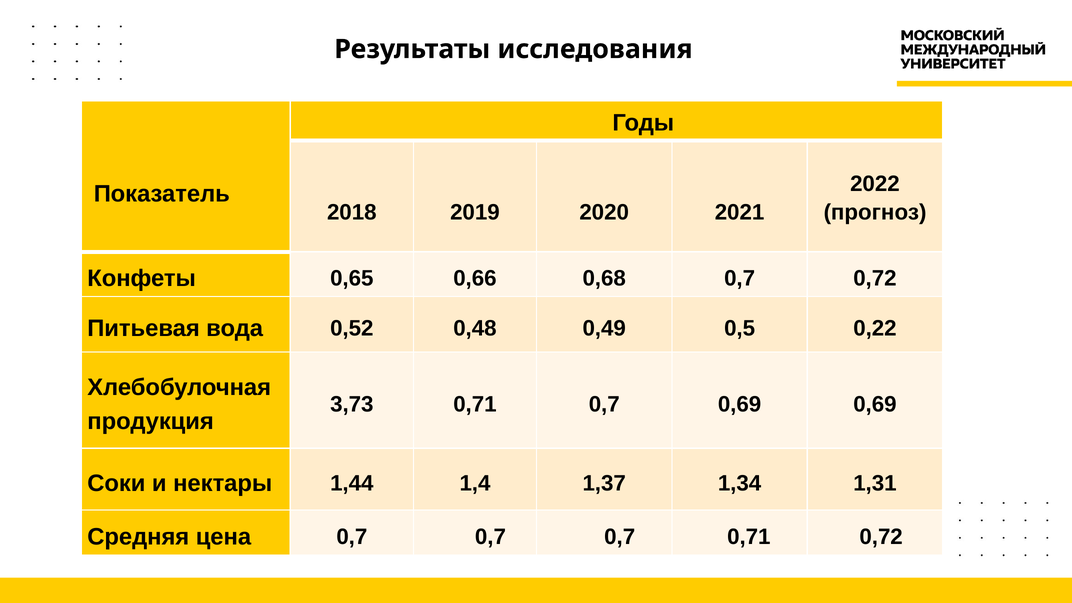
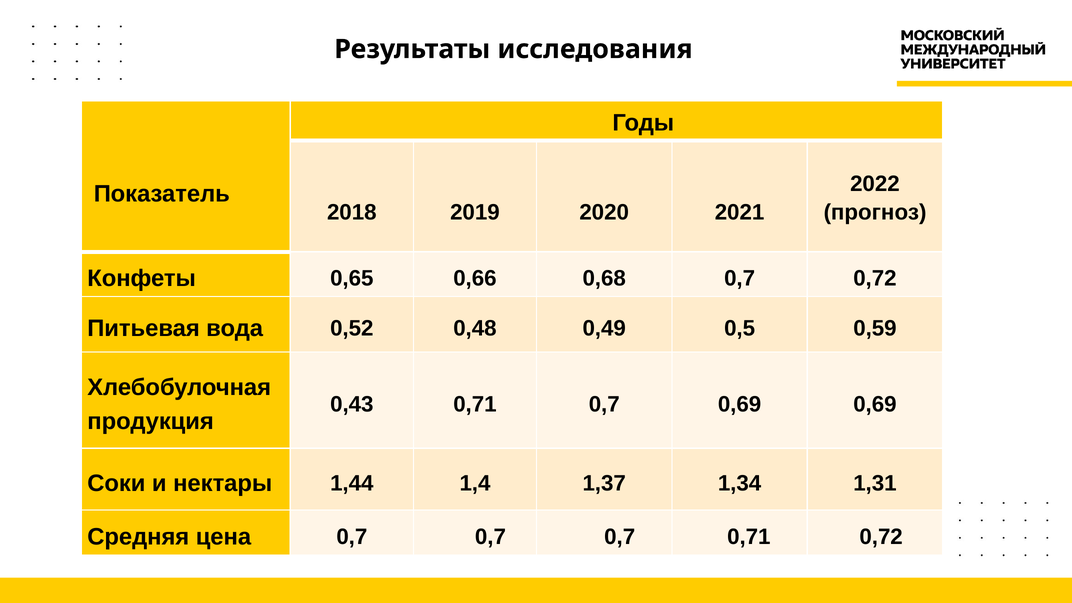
0,22: 0,22 -> 0,59 (875, 328)
3,73: 3,73 -> 0,43 (352, 404)
